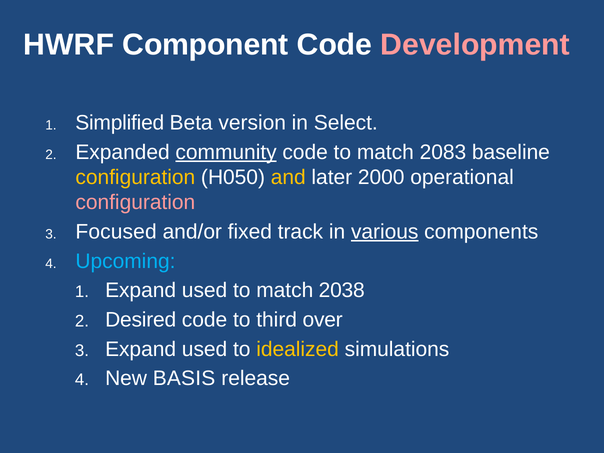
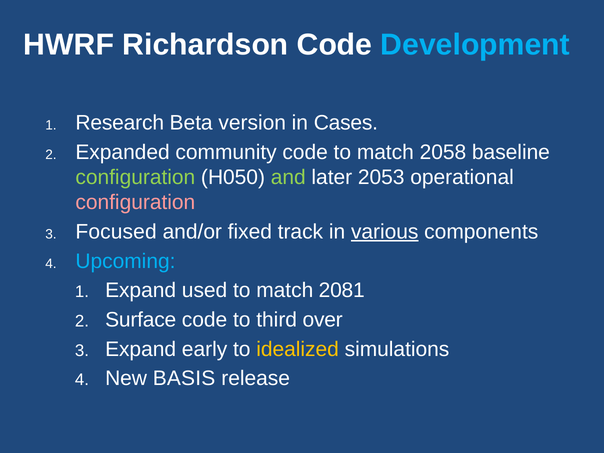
Component: Component -> Richardson (205, 45)
Development colour: pink -> light blue (475, 45)
Simplified: Simplified -> Research (120, 123)
Select: Select -> Cases (346, 123)
community underline: present -> none (226, 152)
2083: 2083 -> 2058 (443, 152)
configuration colour: yellow -> light green (135, 177)
and colour: yellow -> light green (288, 177)
2000: 2000 -> 2053 (381, 177)
2038: 2038 -> 2081 (342, 290)
Desired: Desired -> Surface (141, 320)
used: used -> early (205, 349)
